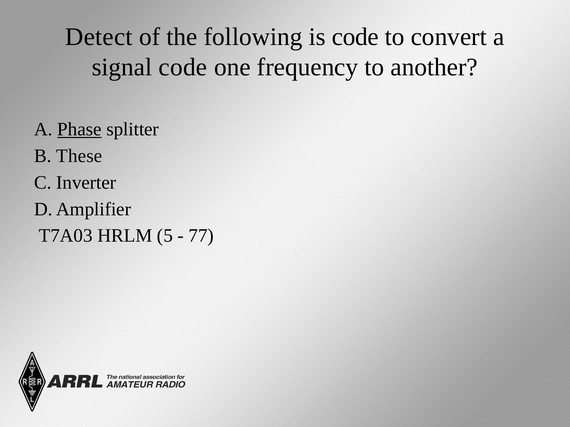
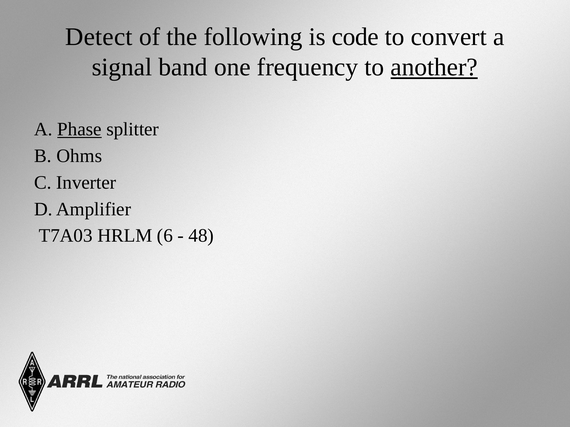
signal code: code -> band (183, 67)
another underline: none -> present (434, 67)
These: These -> Ohms (79, 156)
5: 5 -> 6 (165, 236)
77: 77 -> 48 (201, 236)
